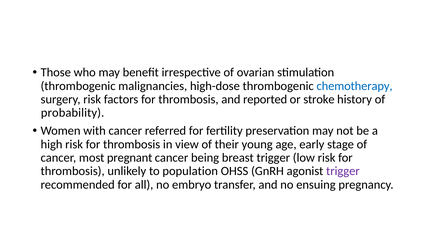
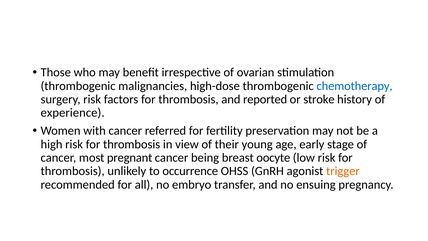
probability: probability -> experience (73, 113)
breast trigger: trigger -> oocyte (273, 158)
population: population -> occurrence (190, 171)
trigger colour: purple -> orange (343, 171)
